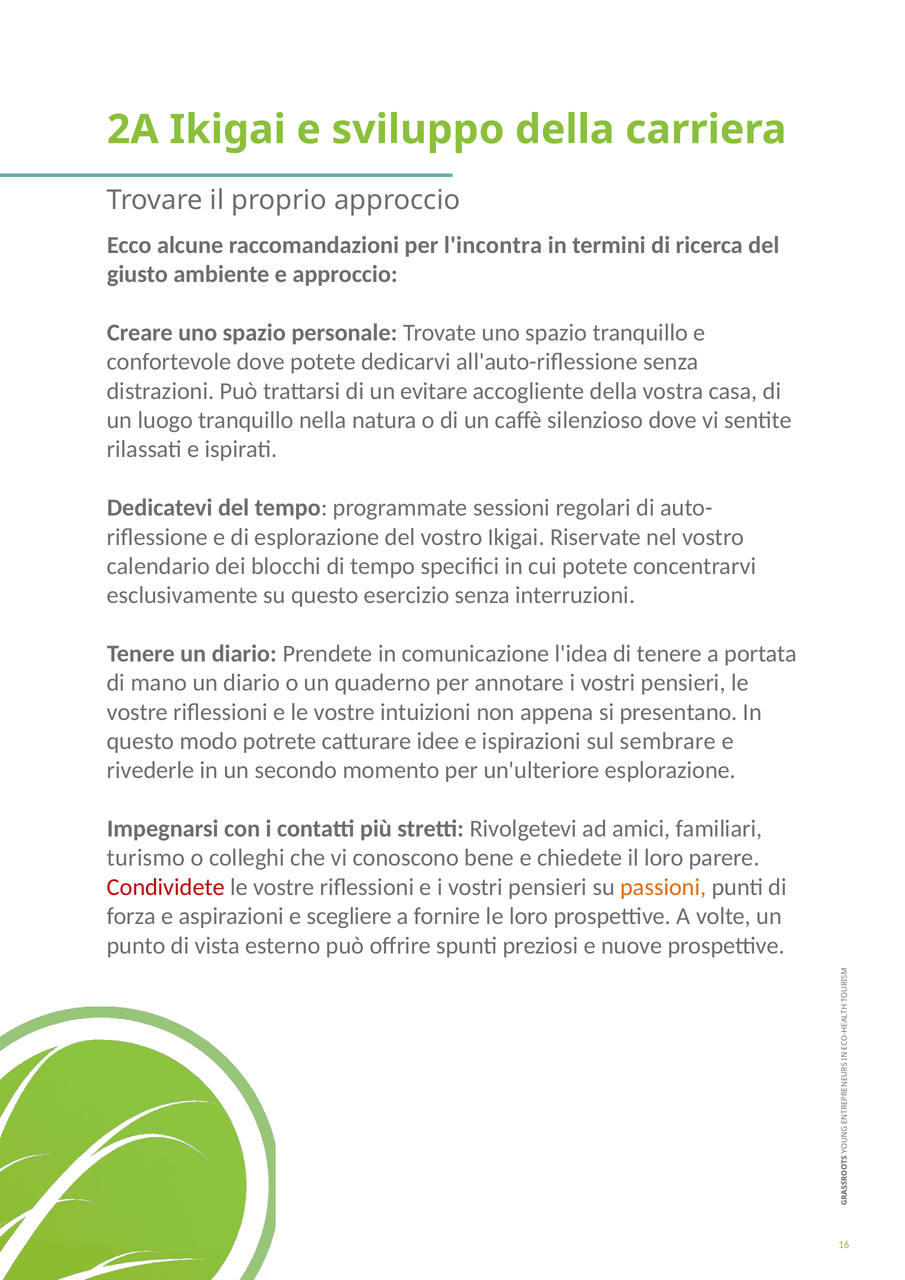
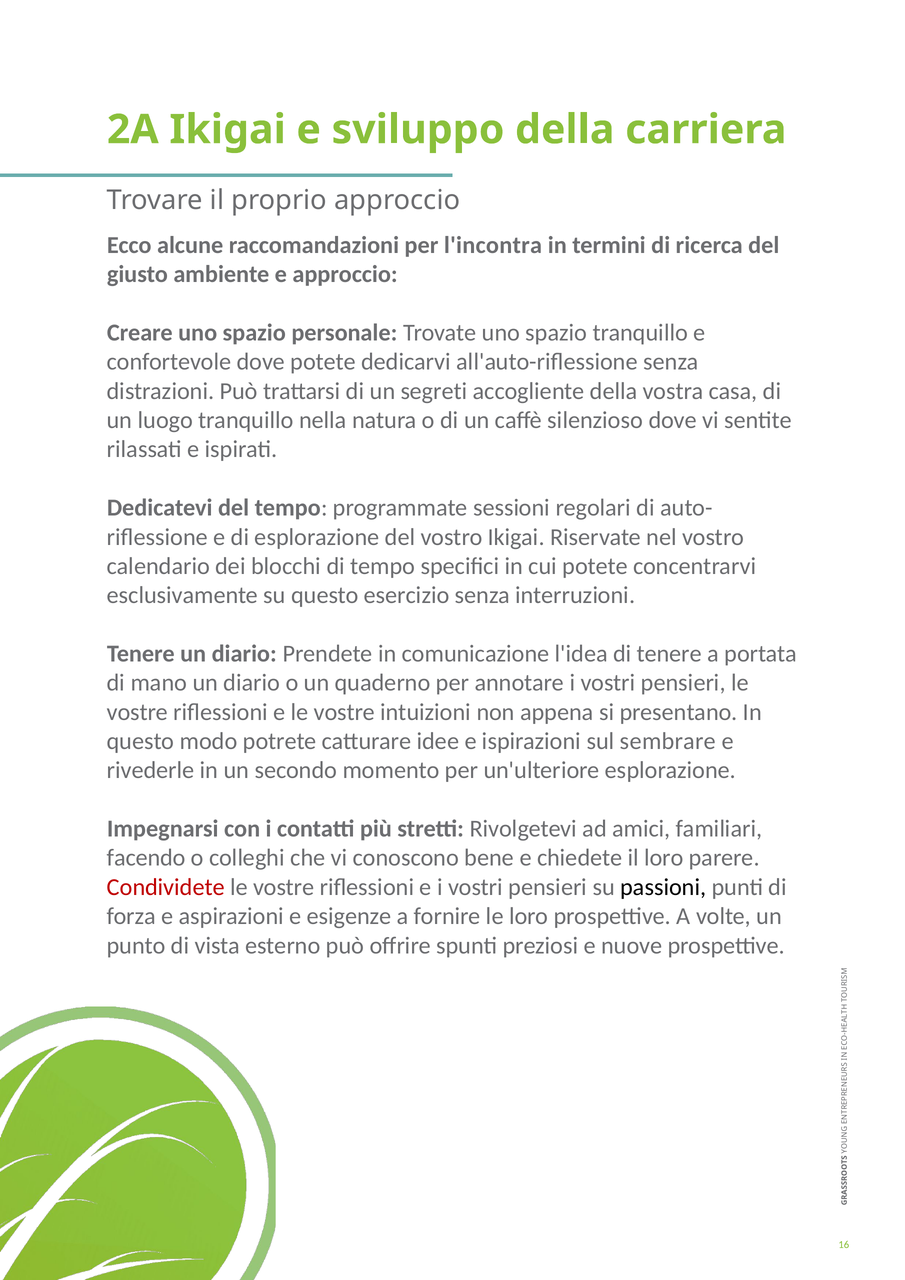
evitare: evitare -> segreti (434, 391)
turismo: turismo -> facendo (146, 858)
passioni colour: orange -> black (663, 887)
scegliere: scegliere -> esigenze (349, 916)
